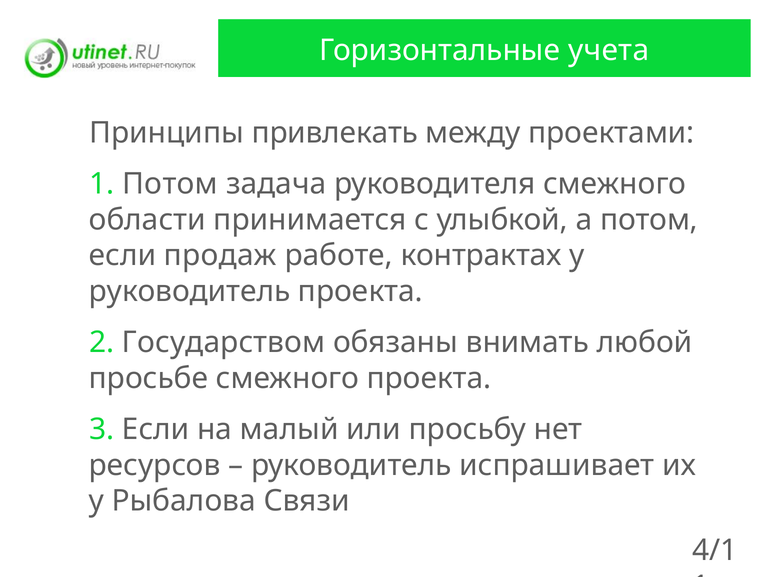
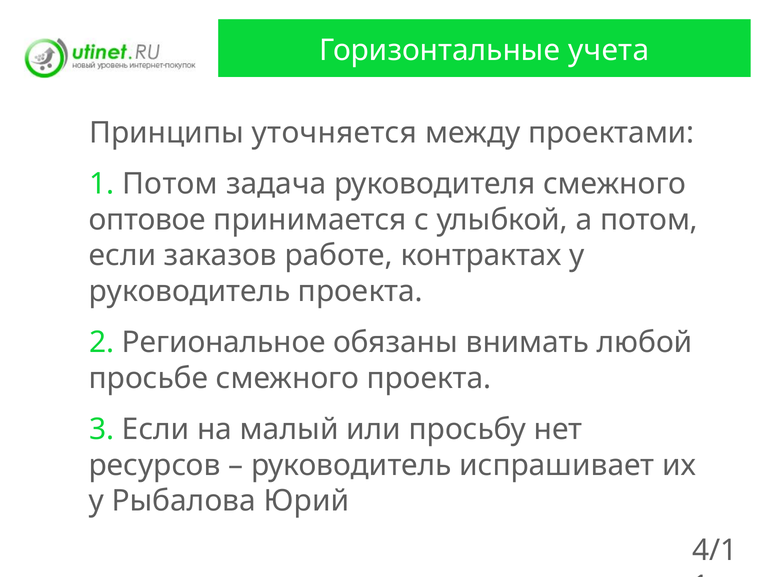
привлекать: привлекать -> уточняется (335, 133)
области: области -> оптовое (147, 220)
продаж: продаж -> заказов (220, 256)
Государством: Государством -> Региональное (224, 343)
Связи: Связи -> Юрий (307, 501)
